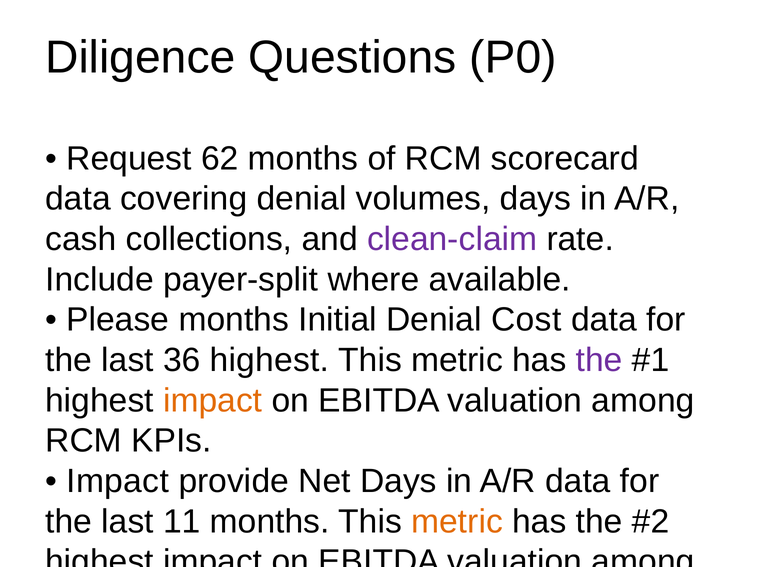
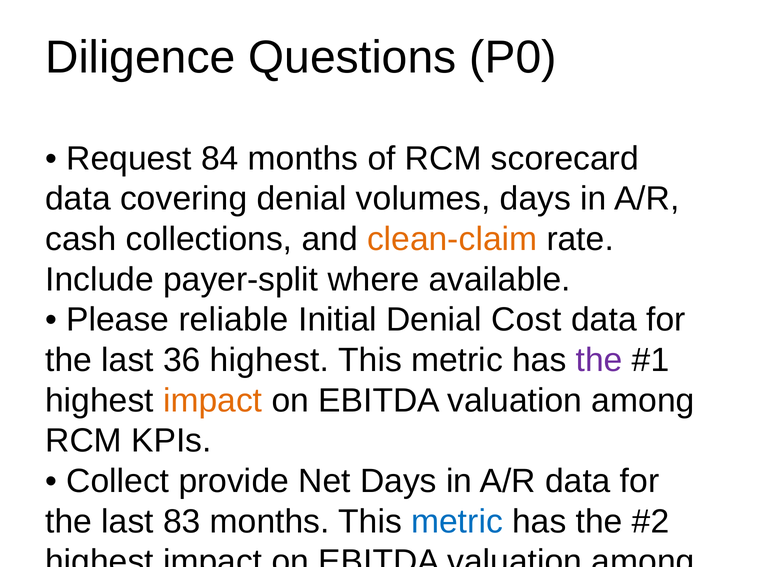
62: 62 -> 84 (220, 159)
clean-claim colour: purple -> orange (452, 240)
Please months: months -> reliable (234, 320)
Impact: Impact -> Collect (118, 482)
11: 11 -> 83 (182, 522)
metric colour: orange -> blue (457, 522)
